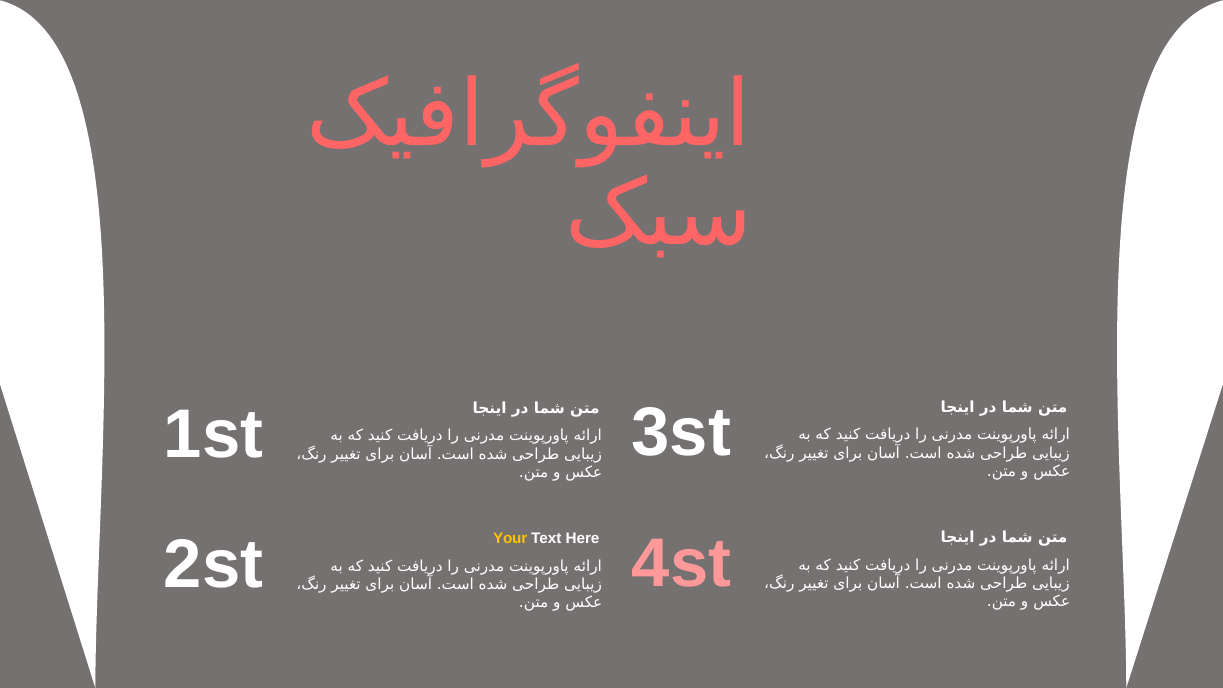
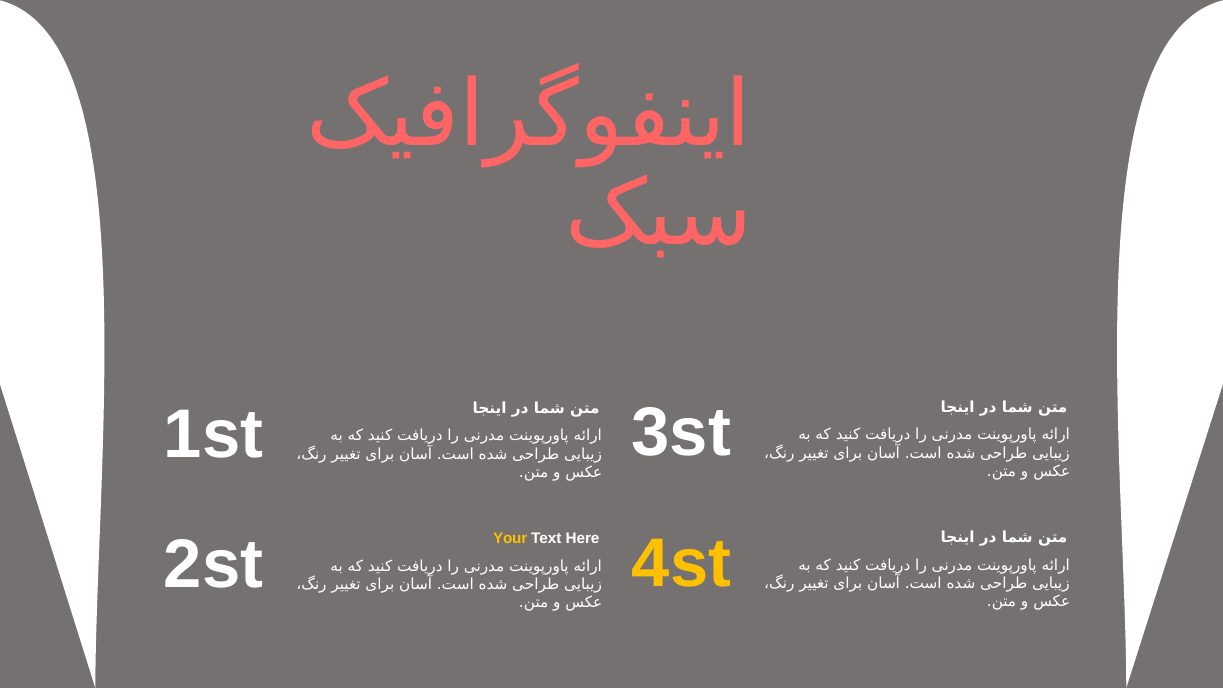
4st colour: pink -> yellow (681, 563)
